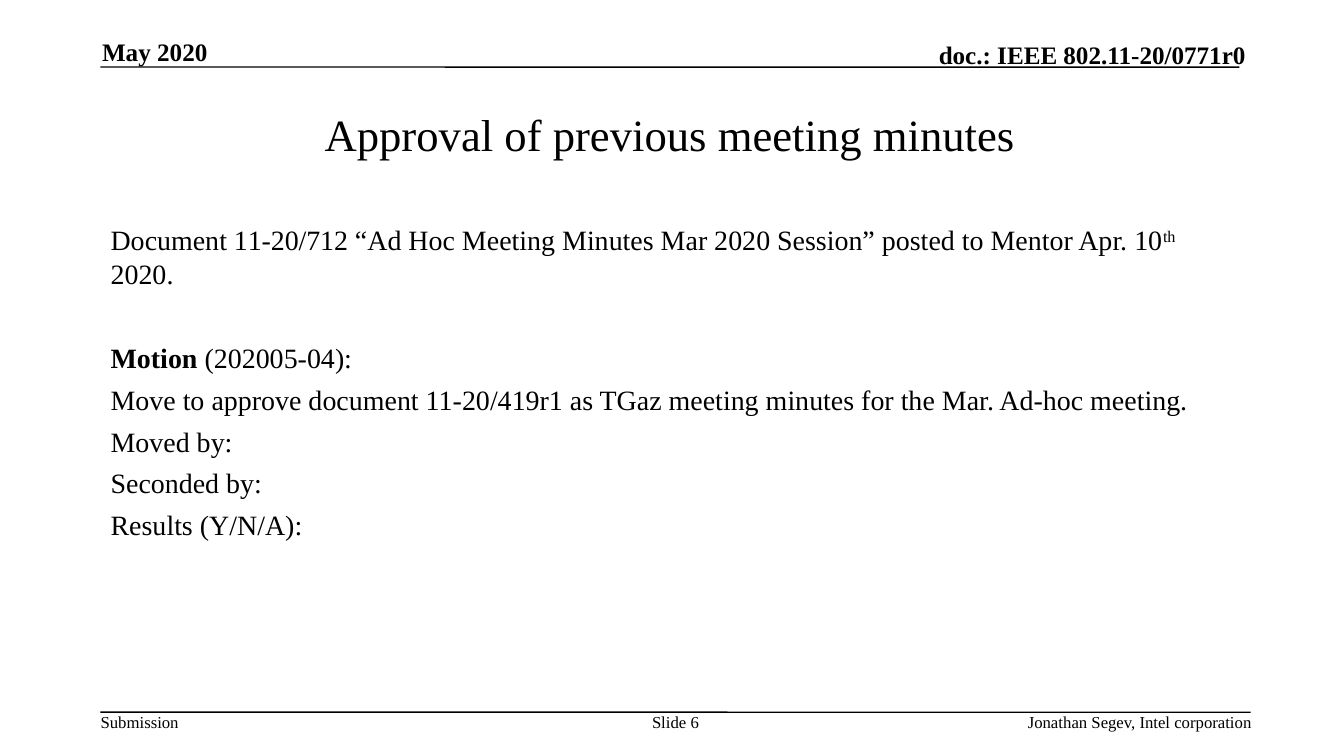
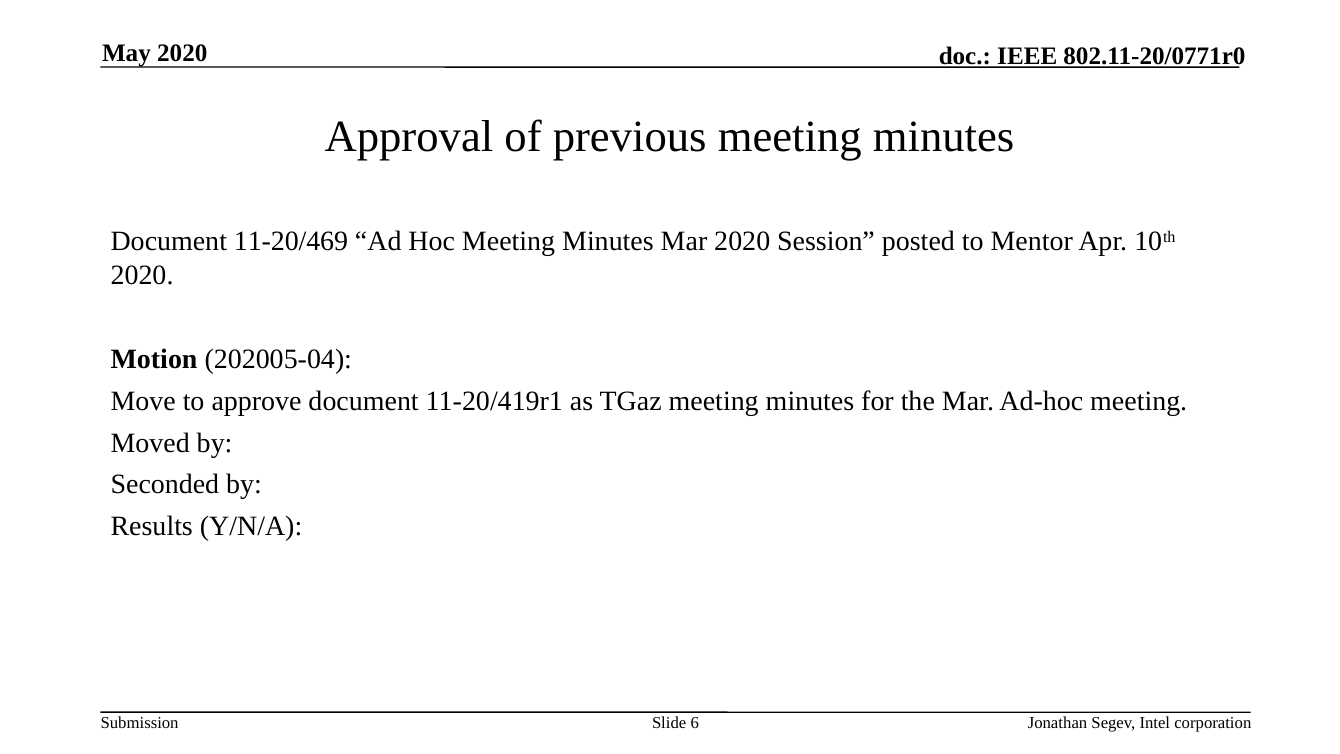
11-20/712: 11-20/712 -> 11-20/469 (291, 242)
